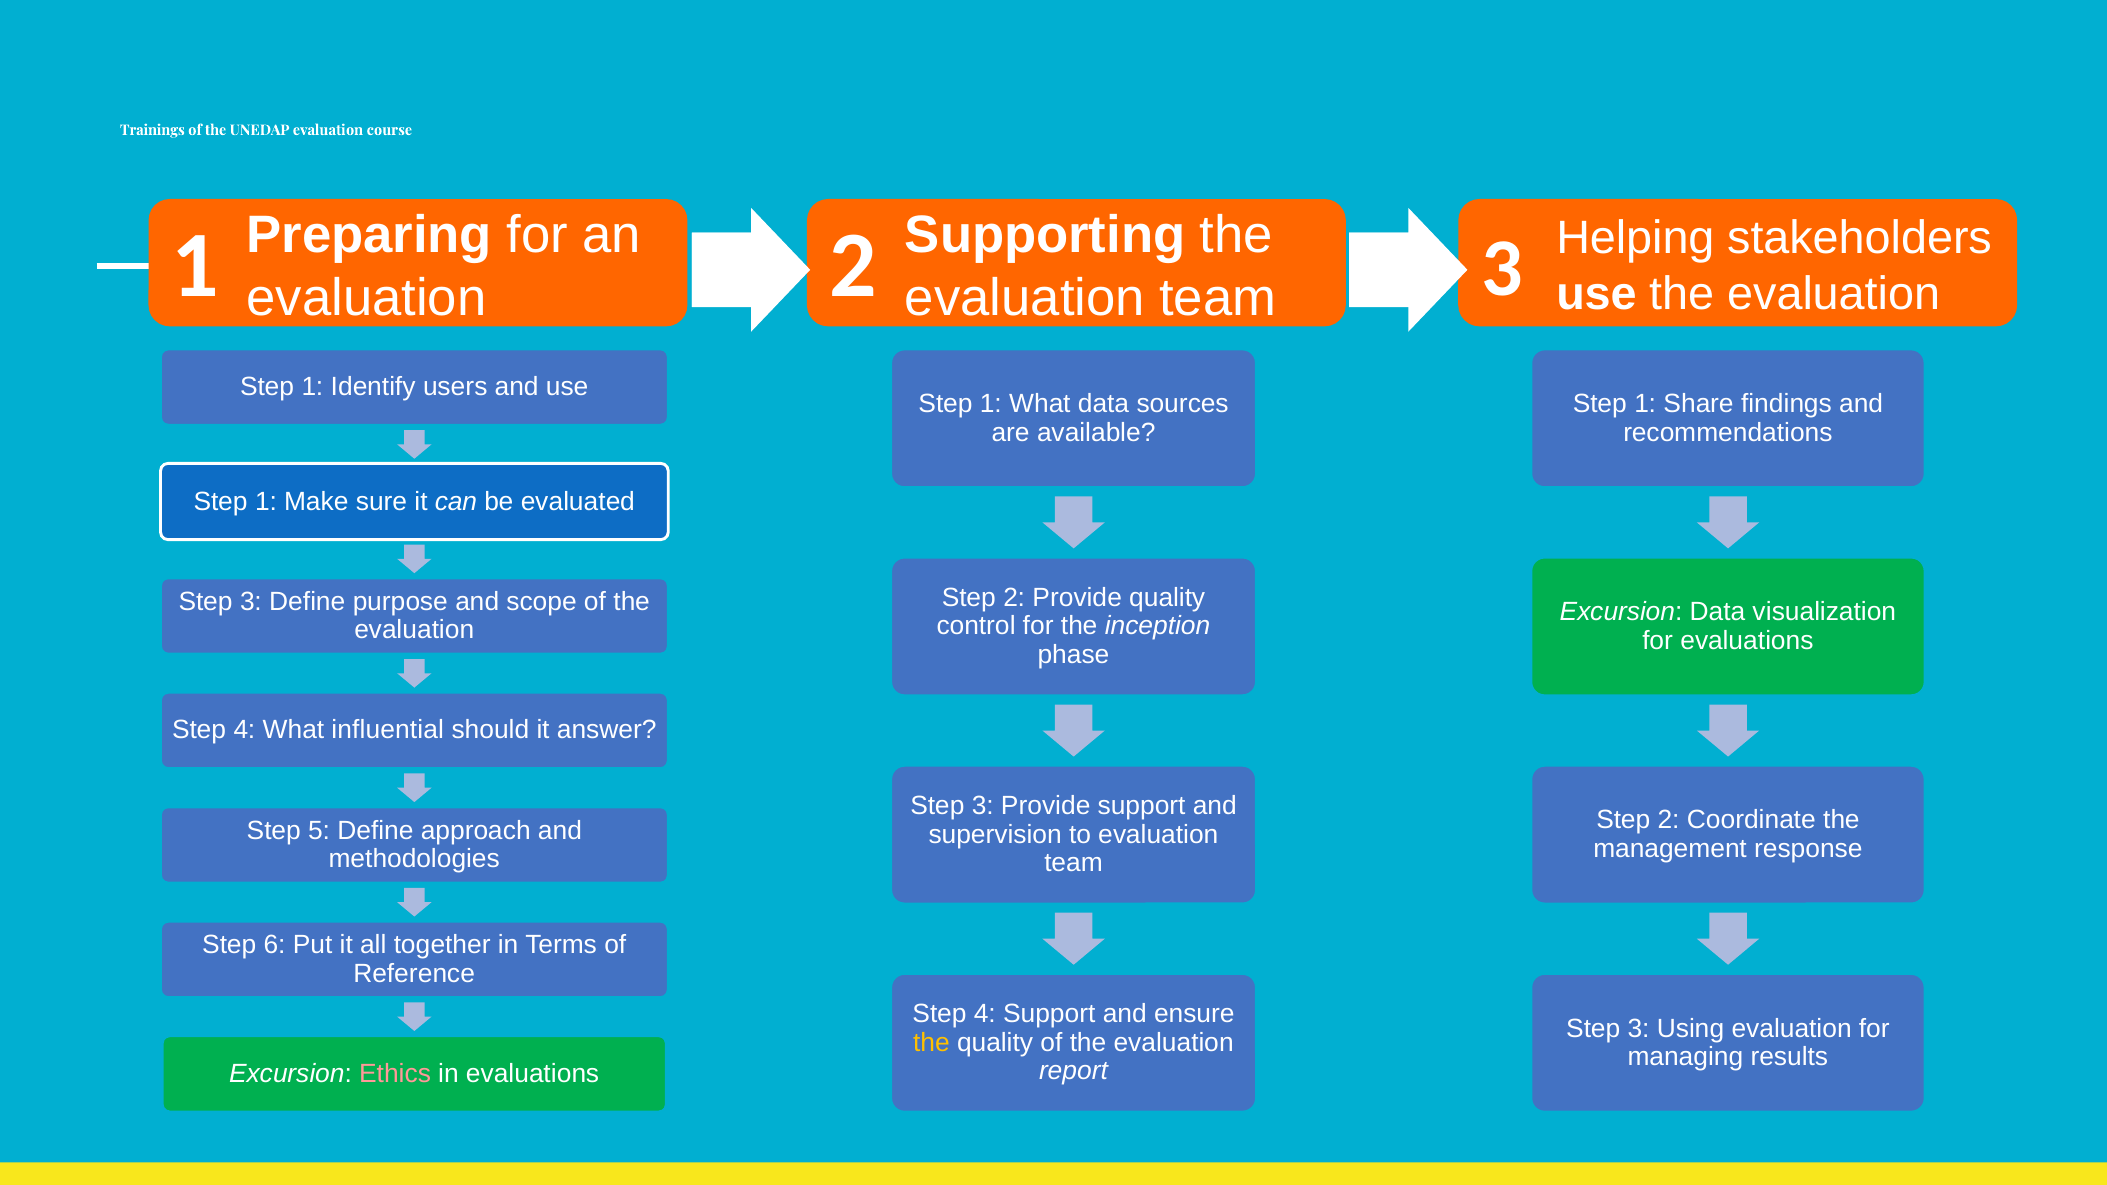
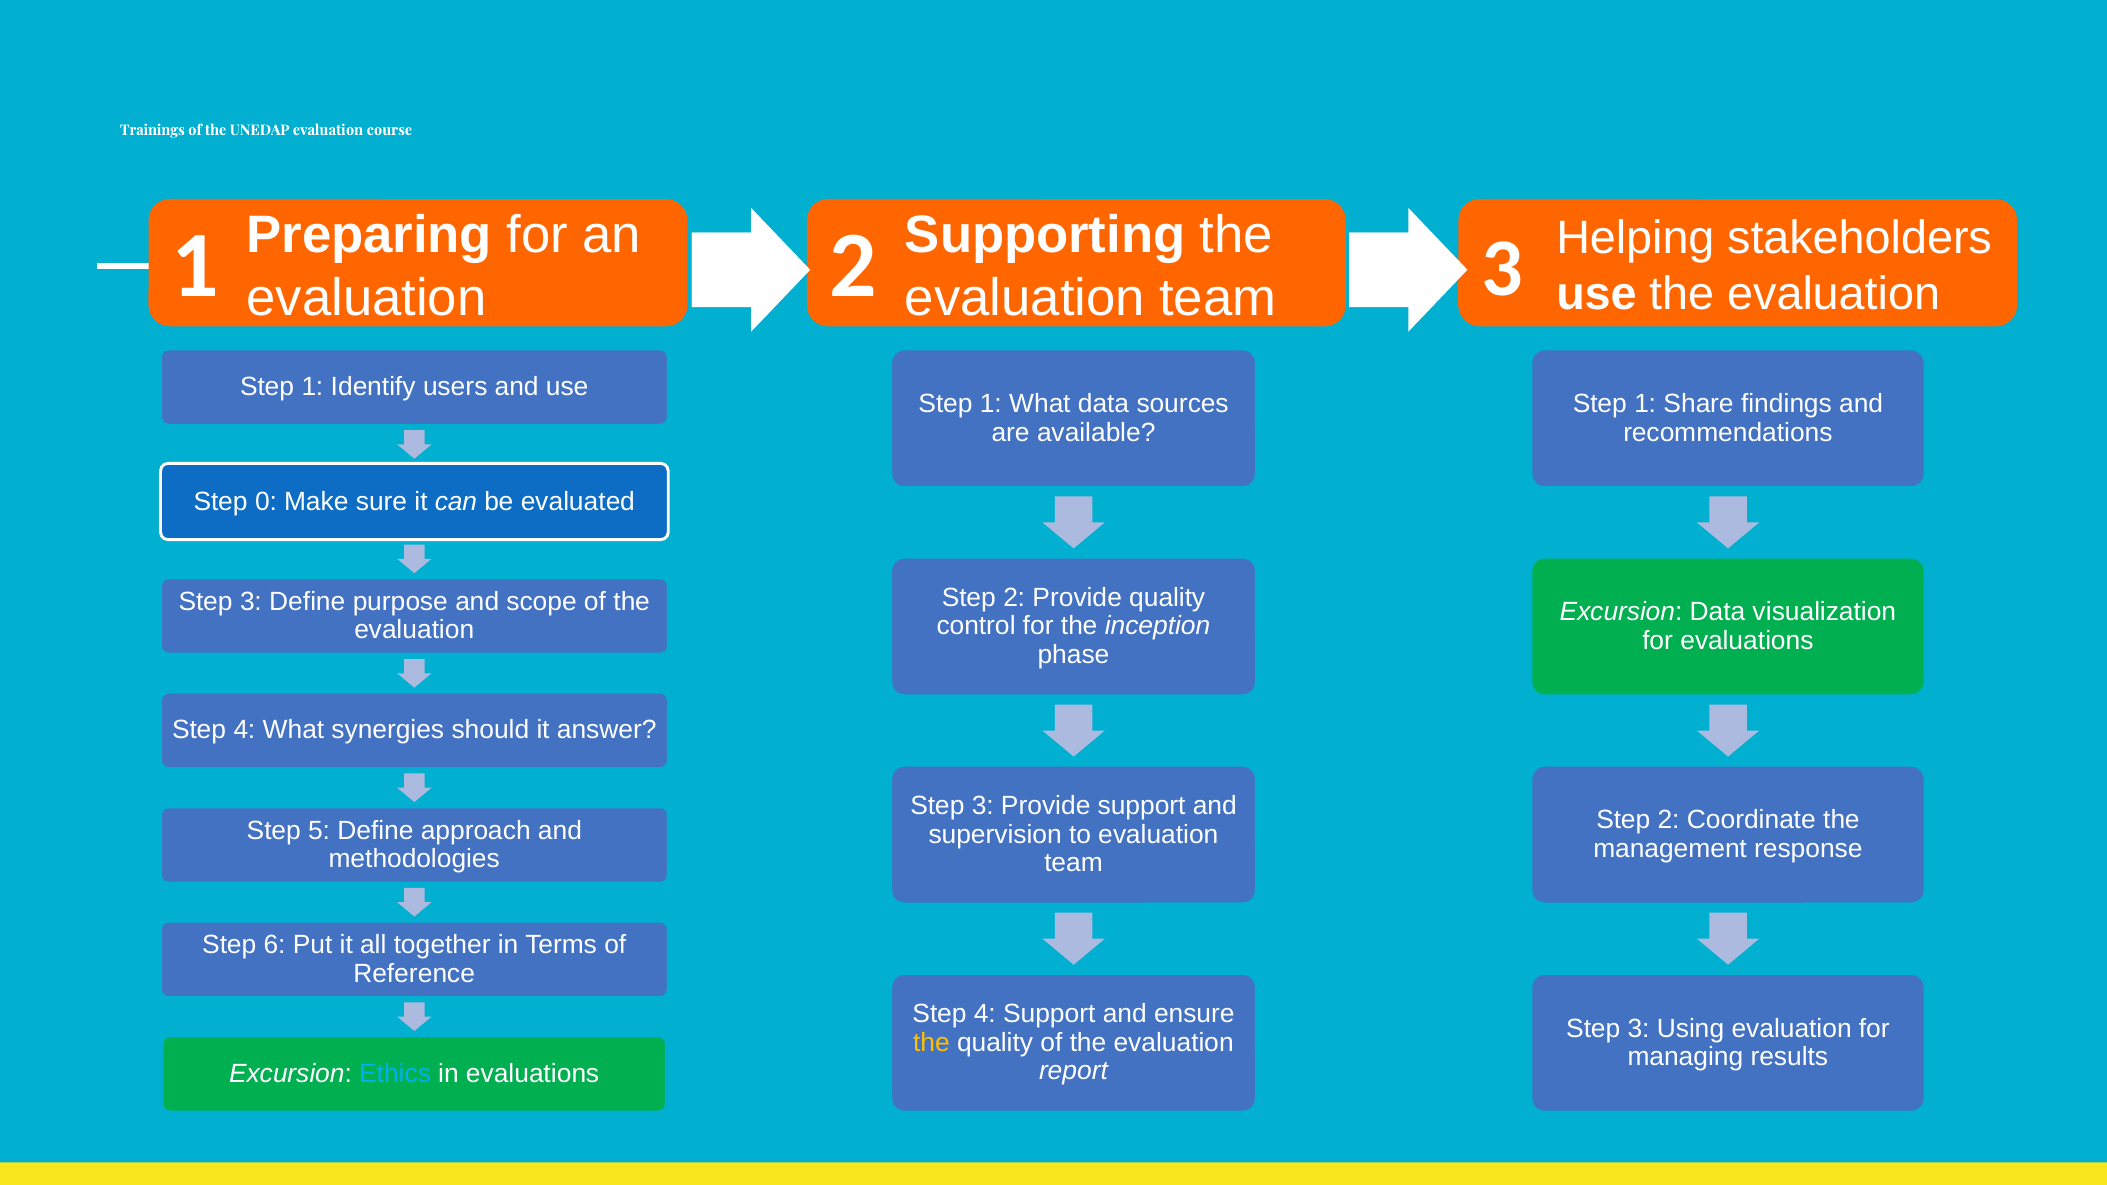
1: 1 -> 0 (266, 501)
influential: influential -> synergies (388, 730)
Ethics colour: pink -> light blue (395, 1074)
